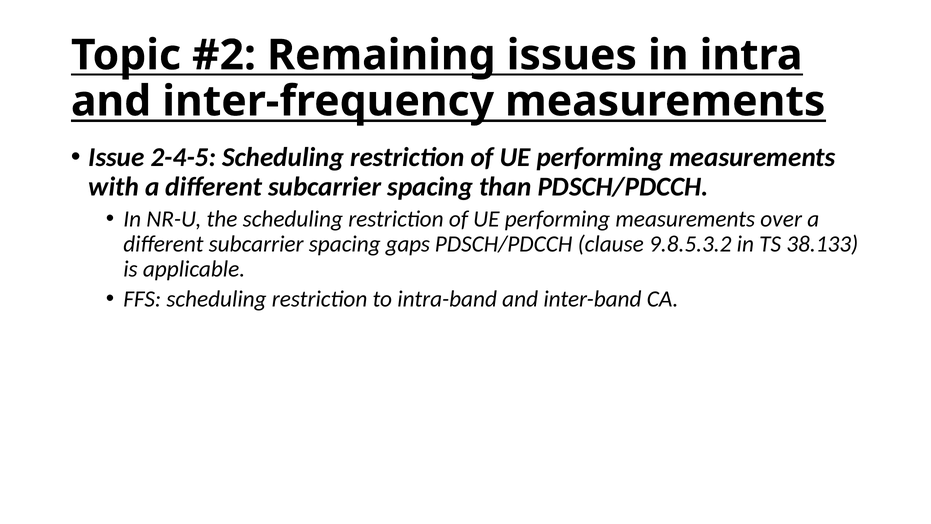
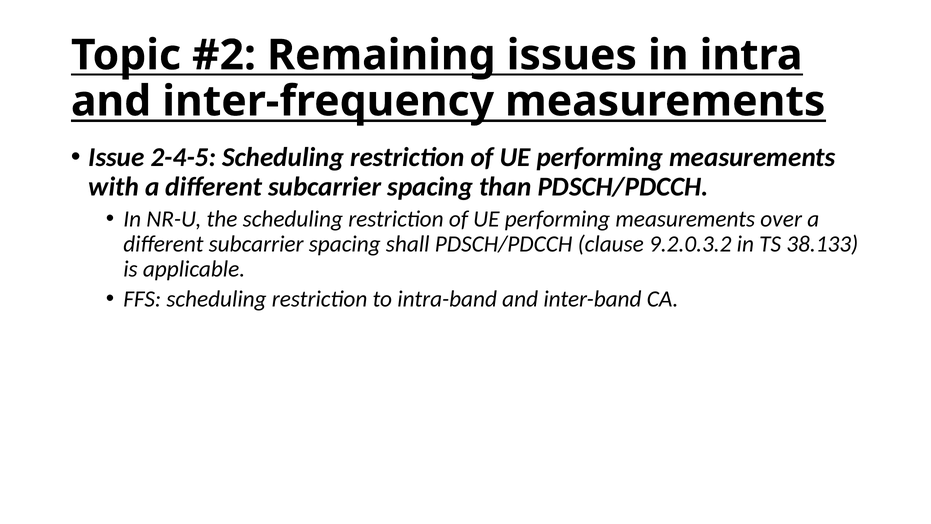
gaps: gaps -> shall (408, 244)
9.8.5.3.2: 9.8.5.3.2 -> 9.2.0.3.2 (690, 244)
